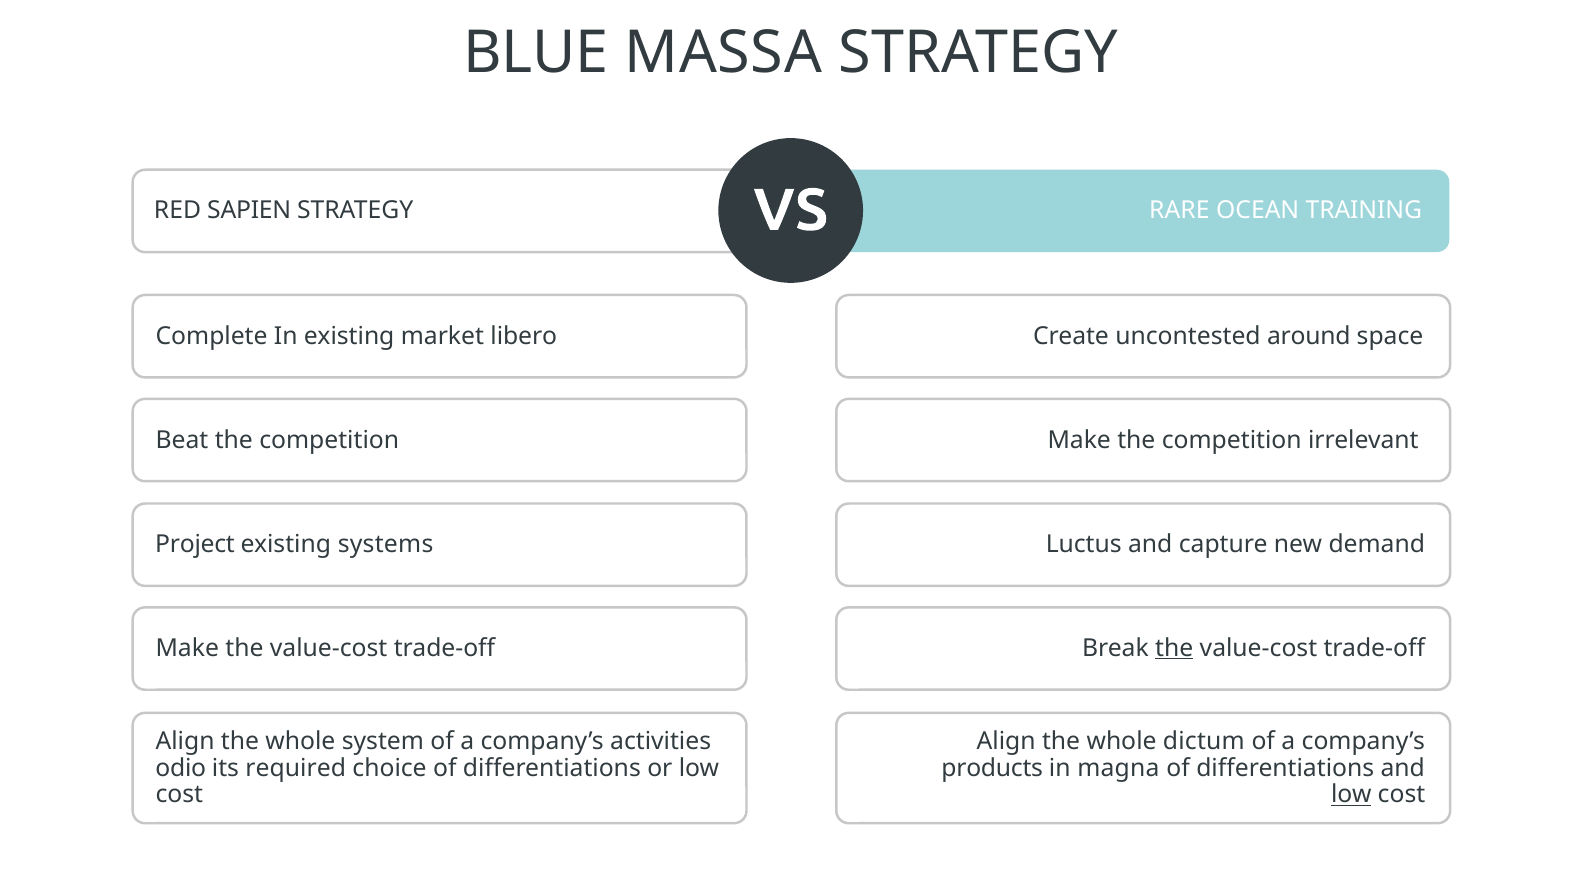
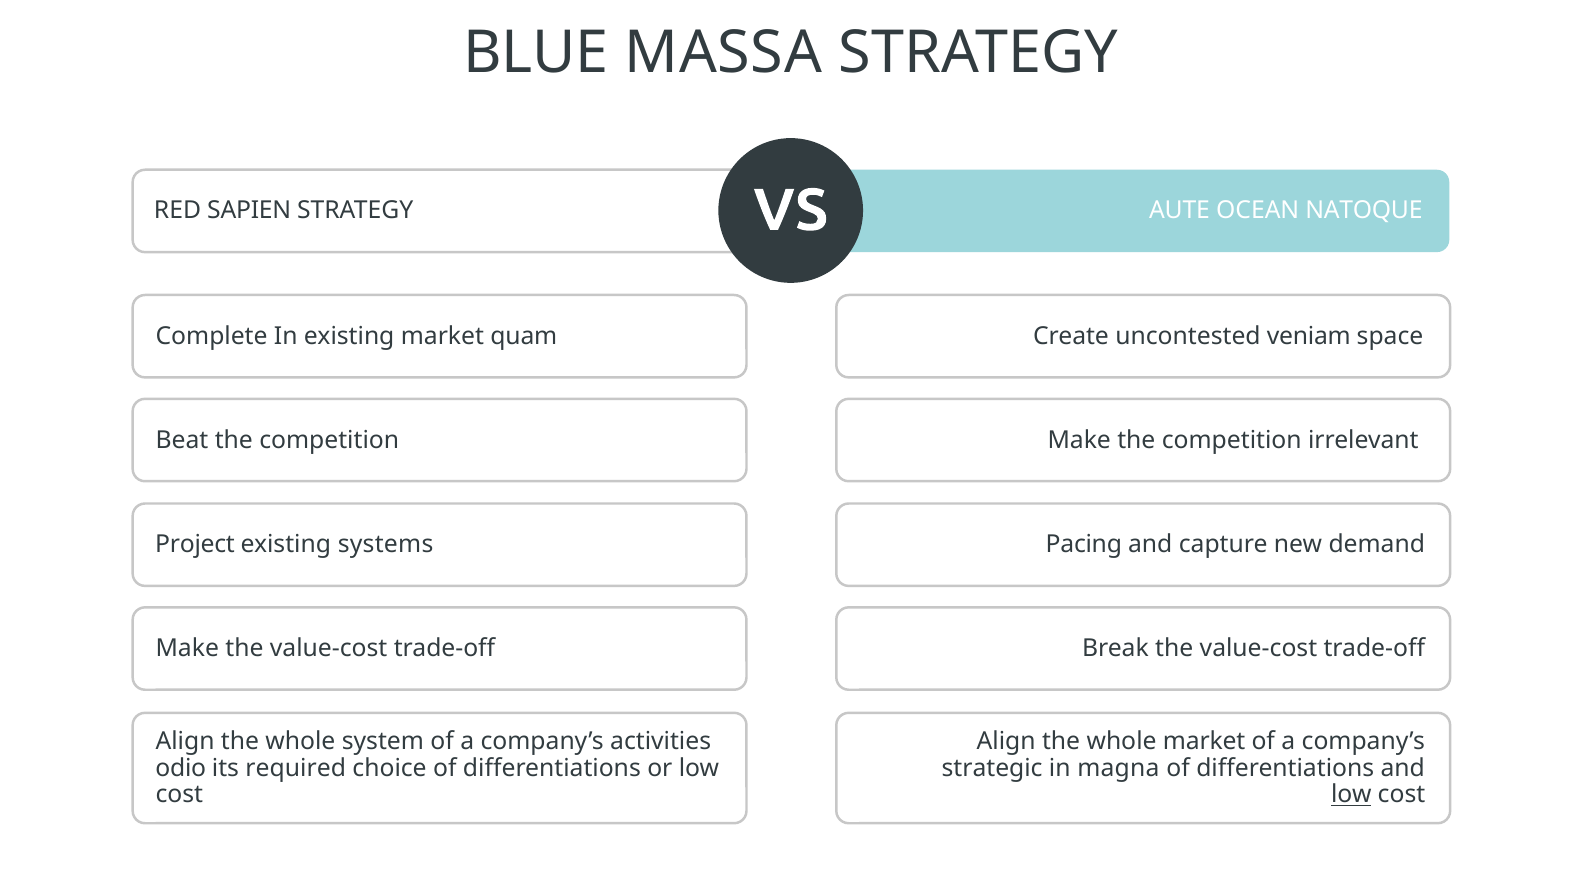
RARE: RARE -> AUTE (1179, 210)
TRAINING: TRAINING -> NATOQUE (1364, 210)
libero: libero -> quam (524, 337)
around: around -> veniam (1309, 337)
Luctus: Luctus -> Pacing (1084, 544)
the underline: present -> none (1174, 648)
whole dictum: dictum -> market (1204, 741)
products: products -> strategic (992, 768)
